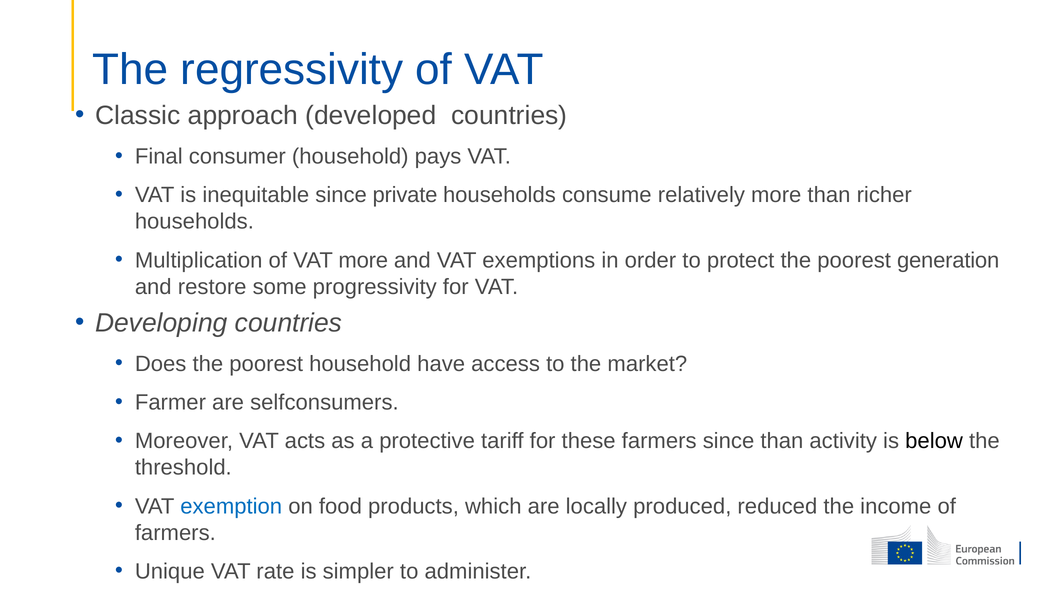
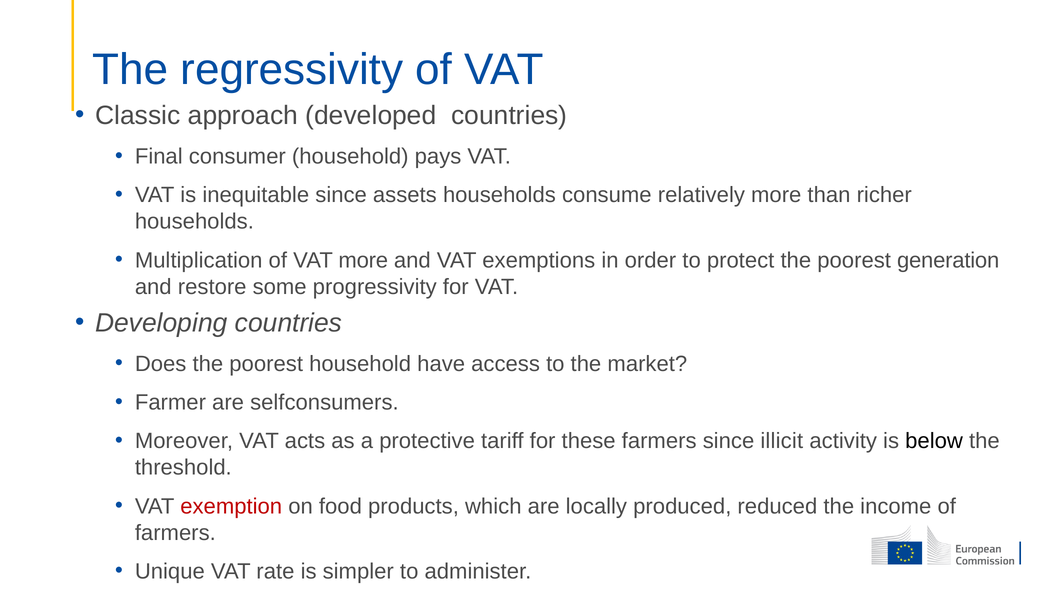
private: private -> assets (405, 195)
since than: than -> illicit (782, 441)
exemption colour: blue -> red (231, 506)
